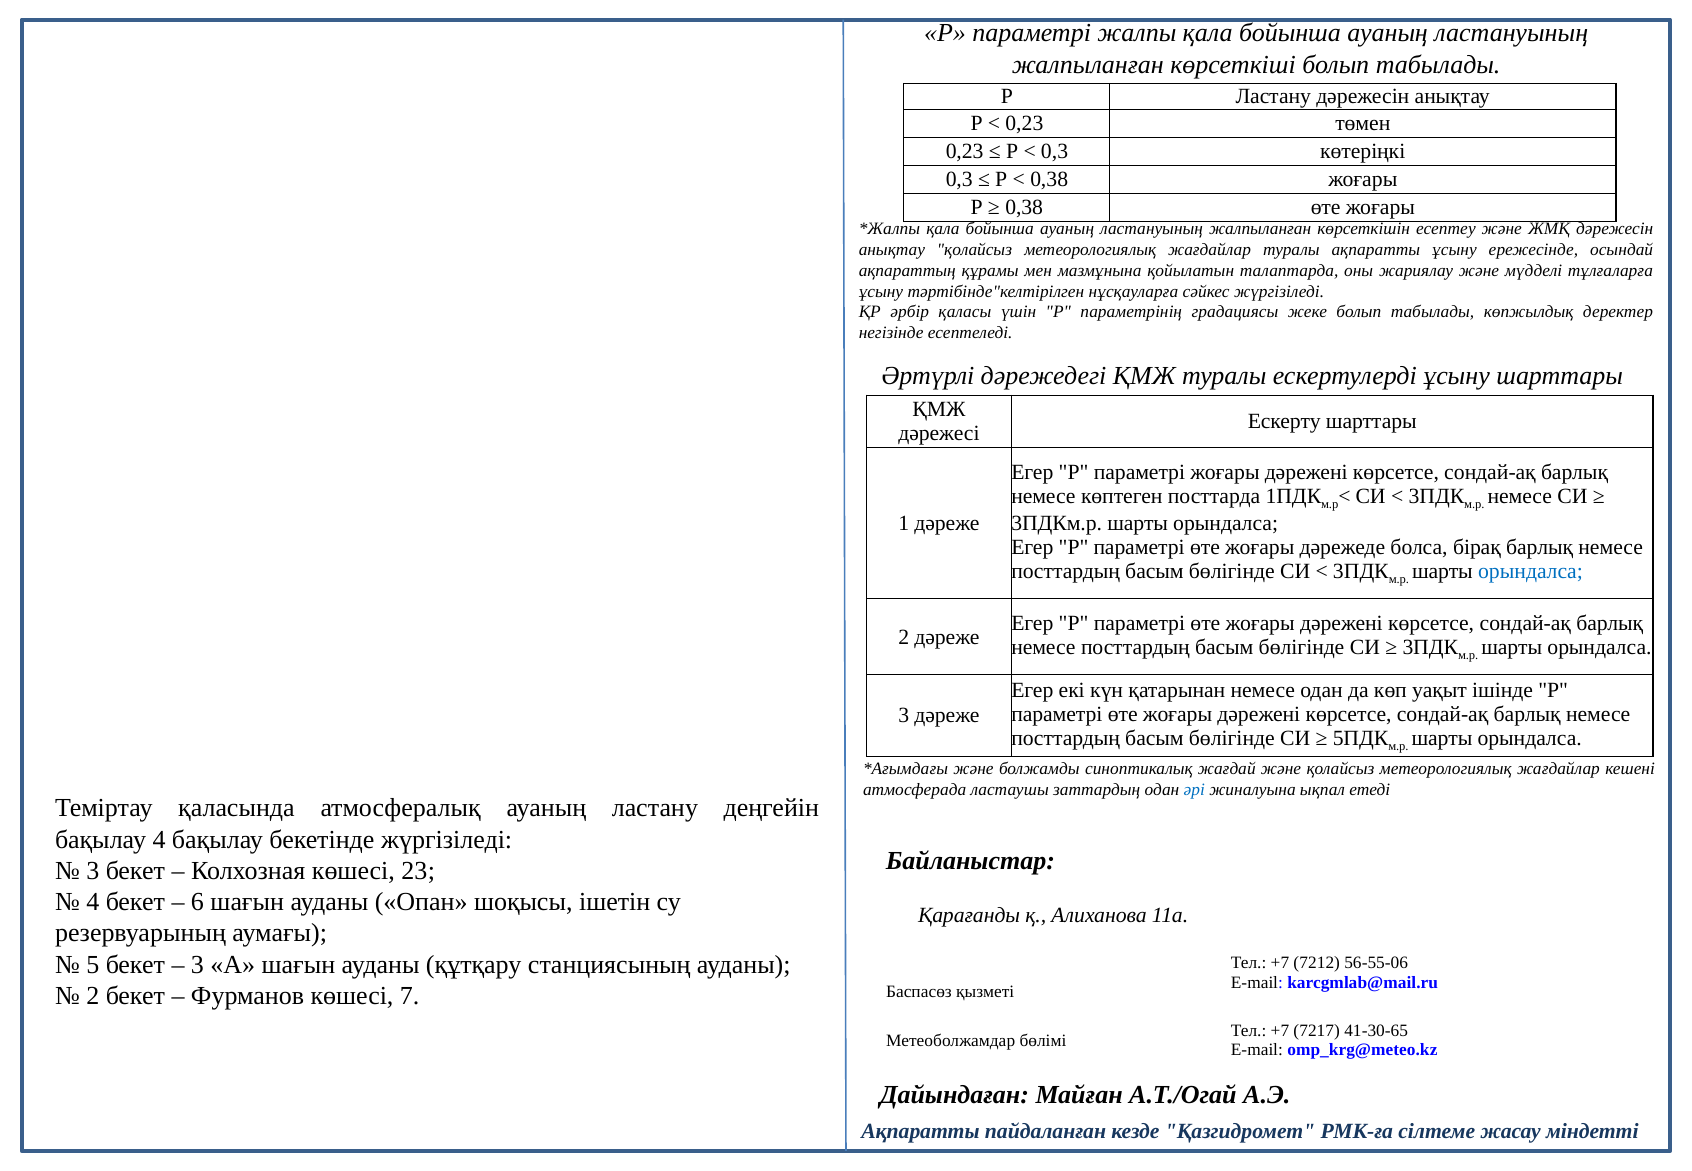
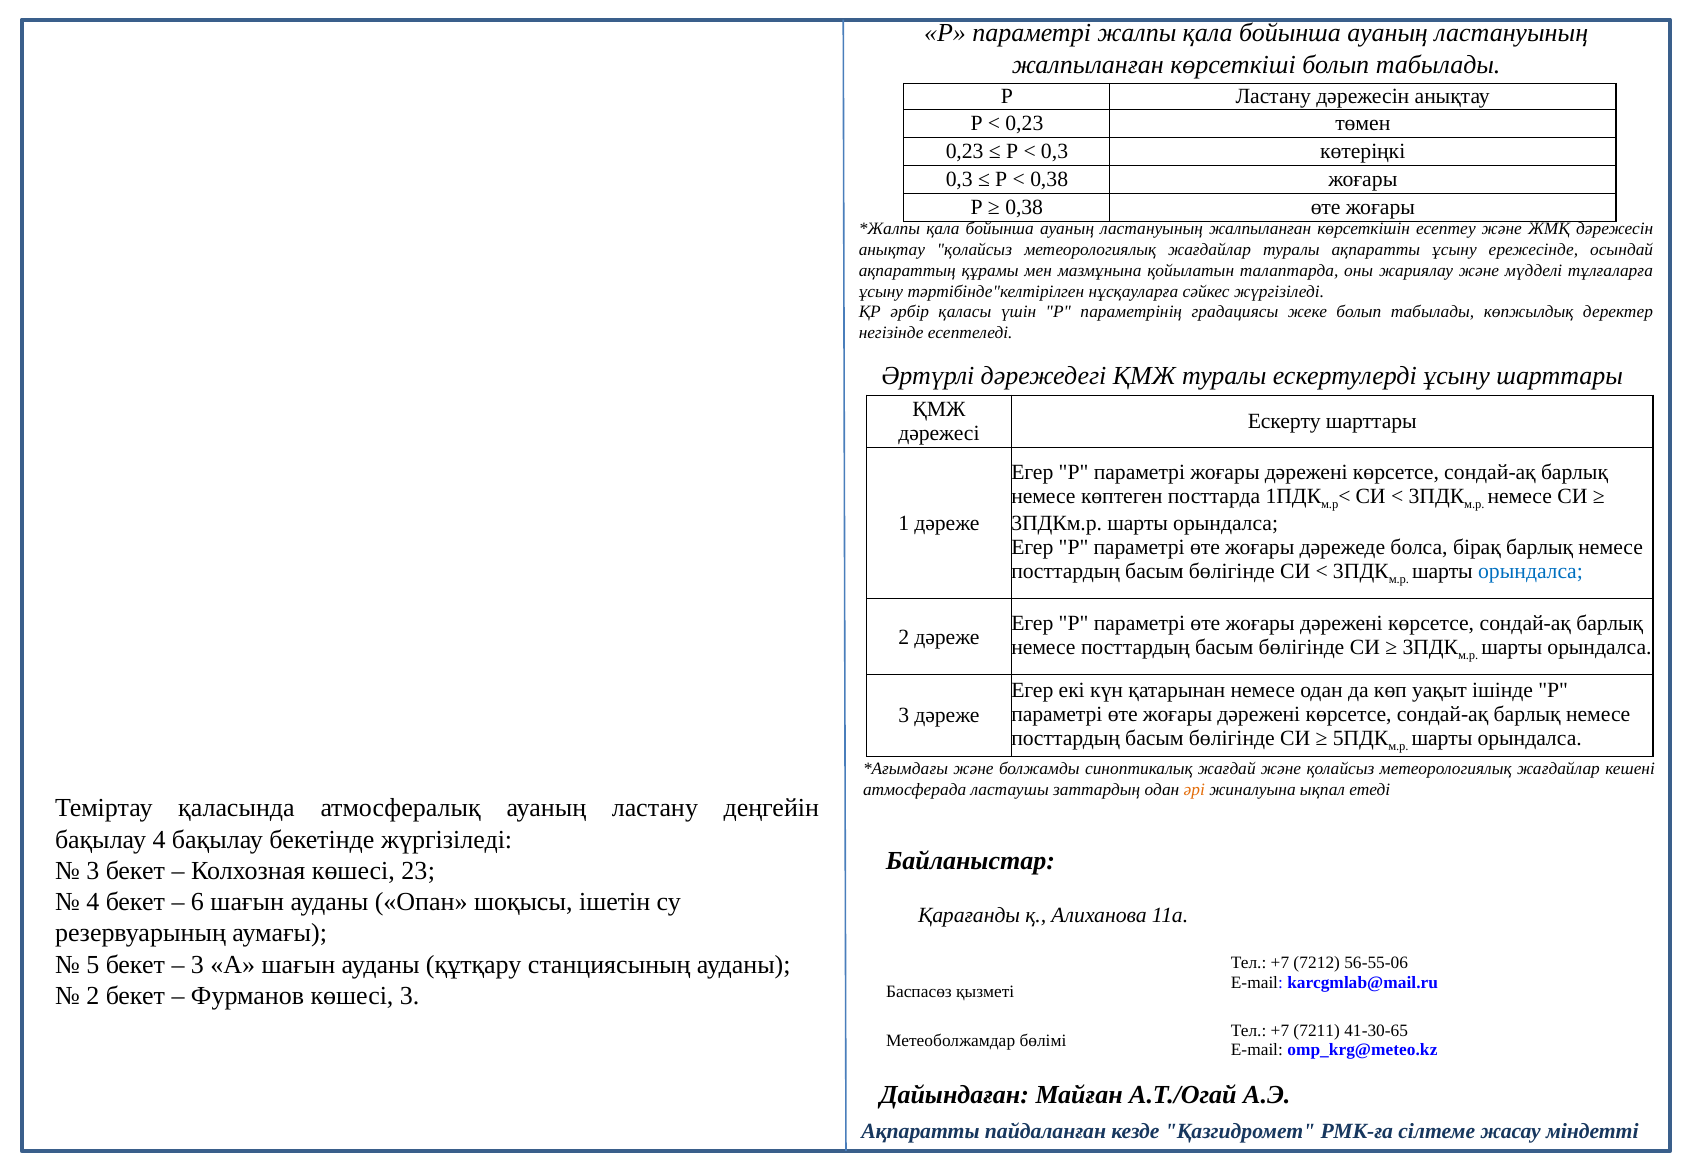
әрі colour: blue -> orange (1194, 790)
көшесі 7: 7 -> 3 (410, 996)
7217: 7217 -> 7211 (1317, 1031)
